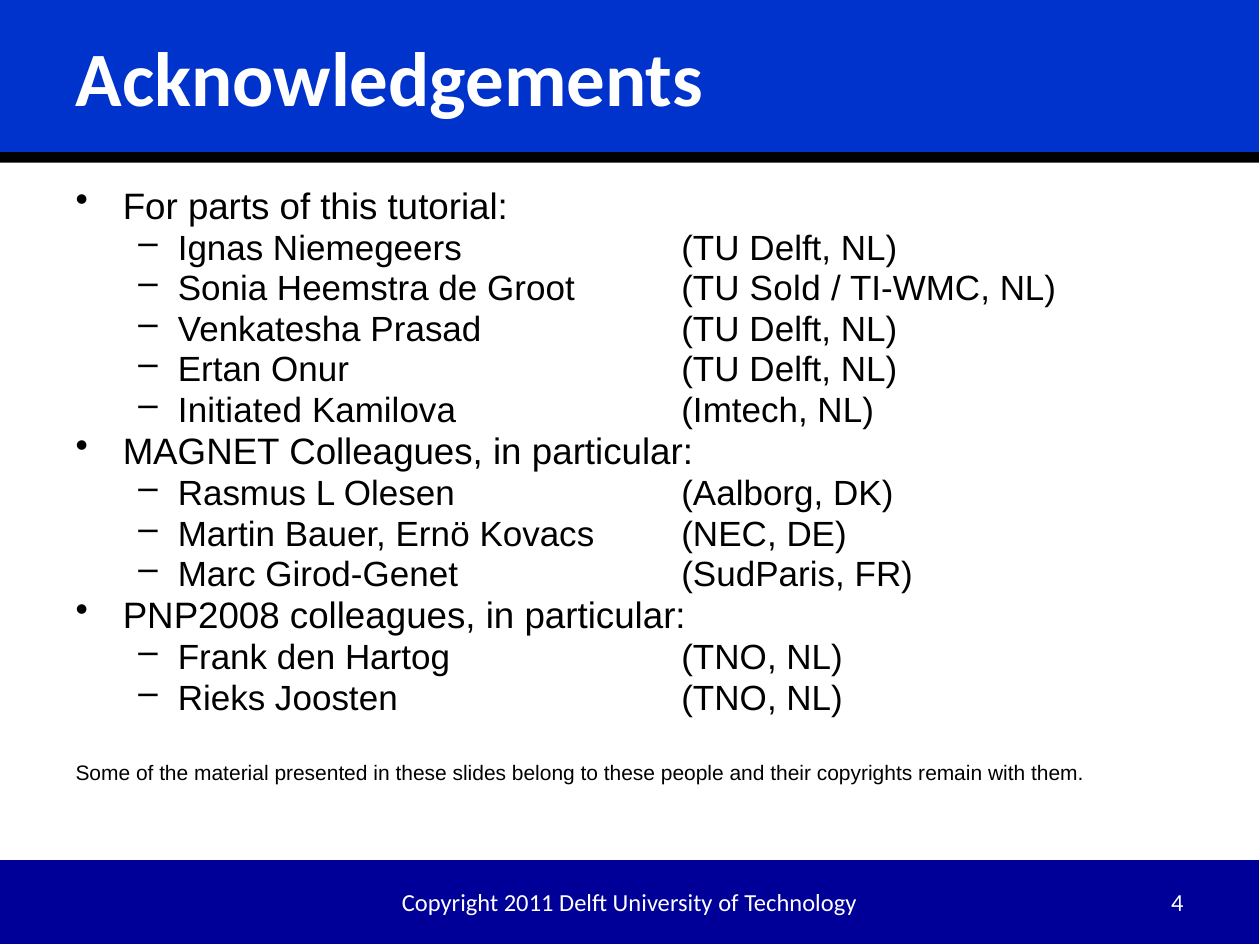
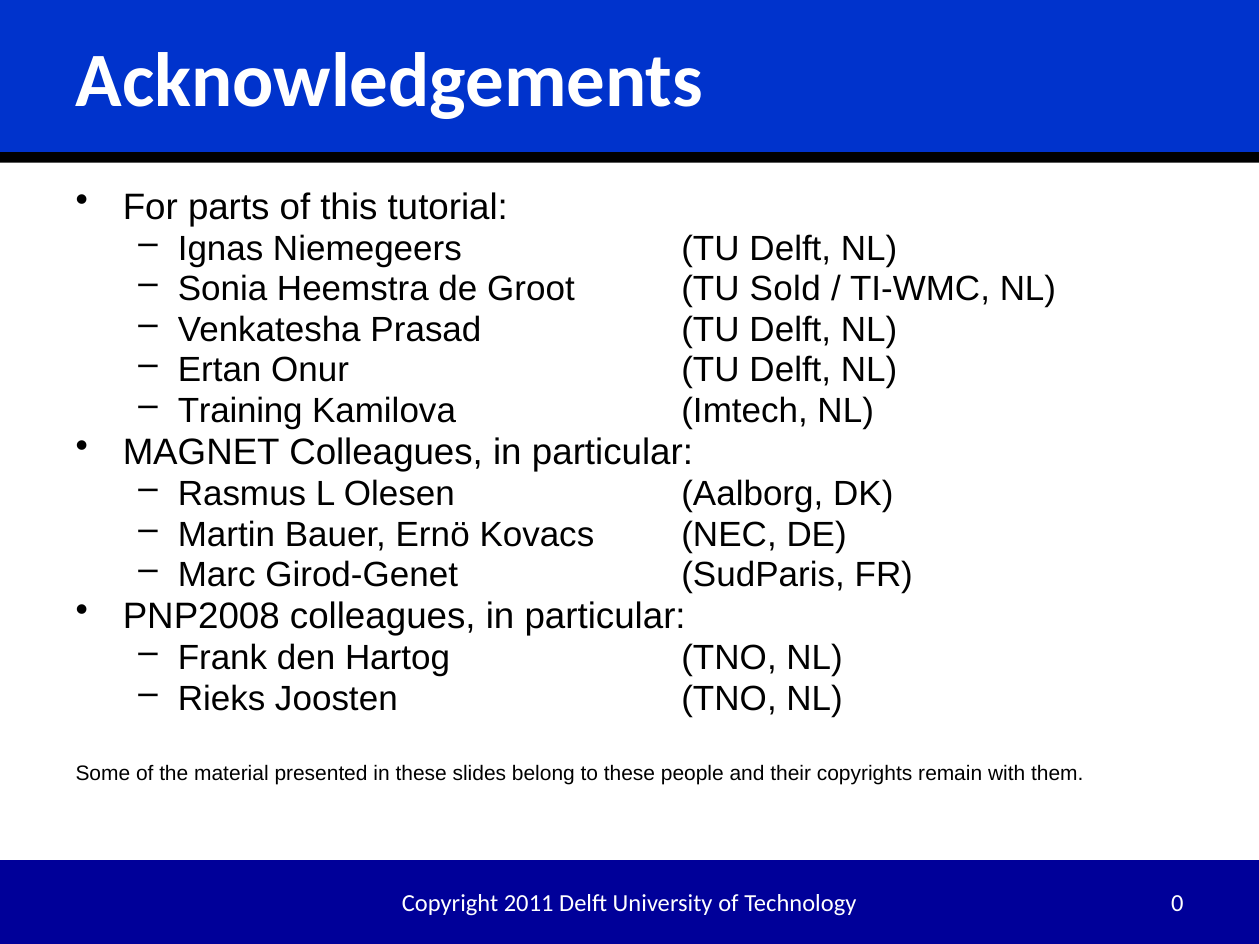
Initiated: Initiated -> Training (240, 411)
4: 4 -> 0 (1177, 904)
